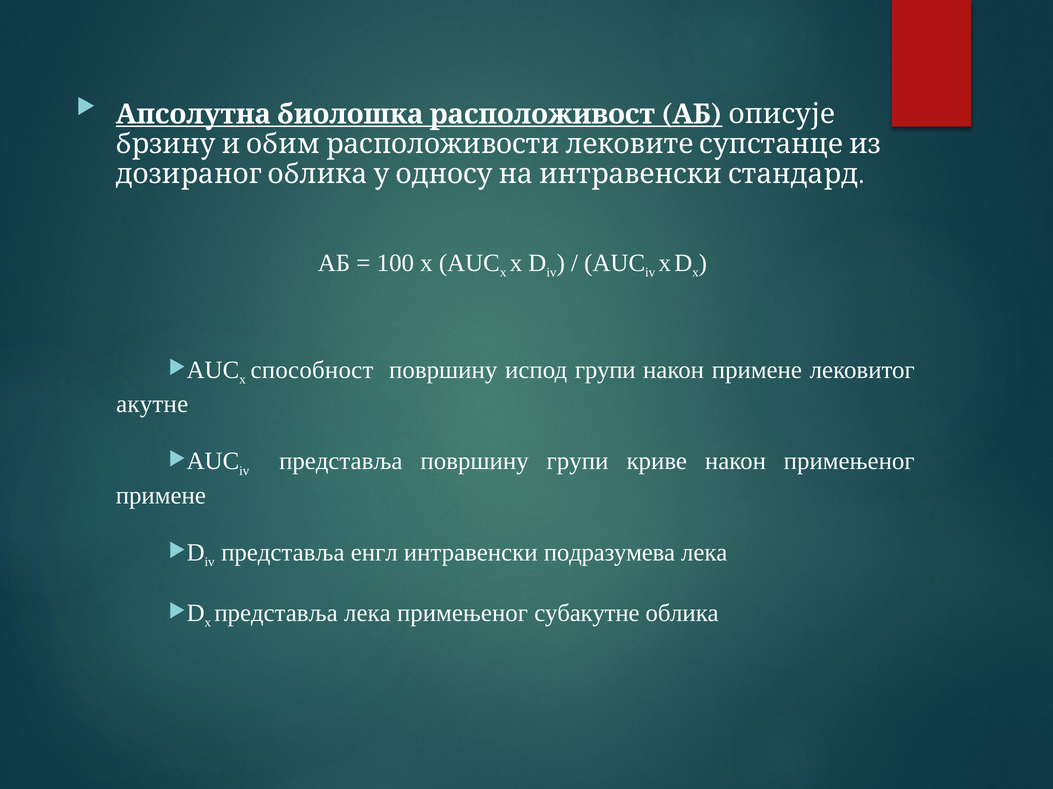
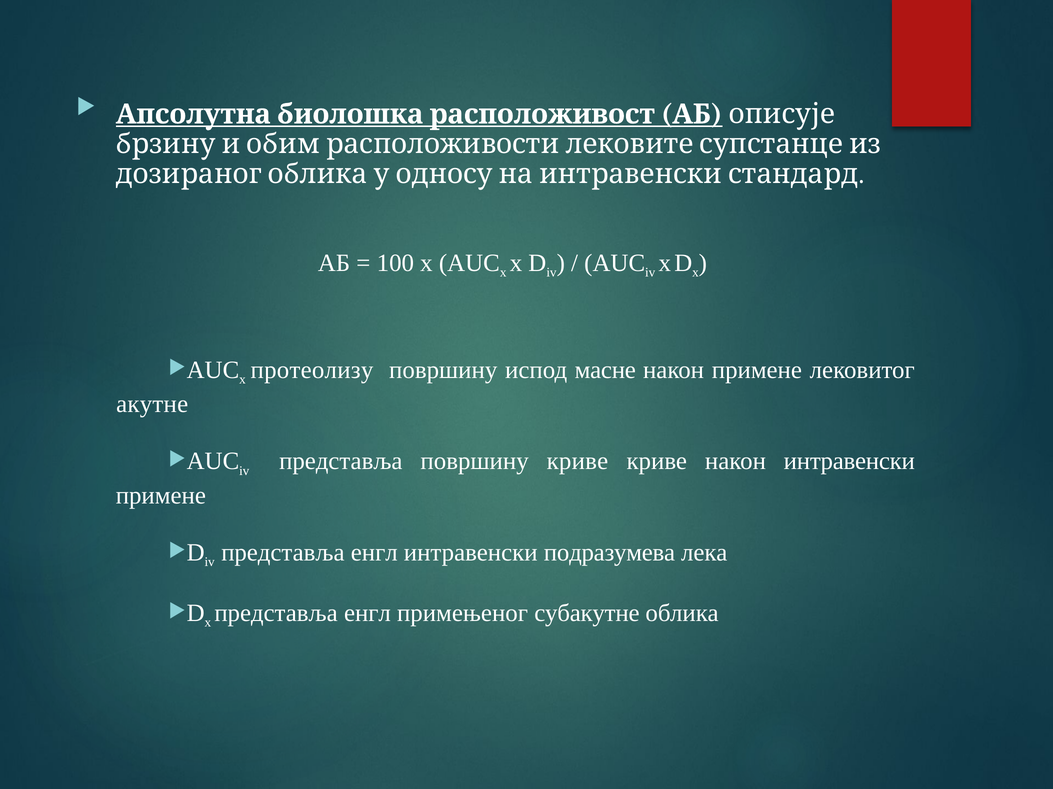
способност: способност -> протеолизу (312, 370)
испод групи: групи -> масне (605, 370)
површину групи: групи -> криве (577, 462)
након примењеног: примењеног -> интравенски (849, 462)
x представља лека: лека -> енгл (367, 614)
